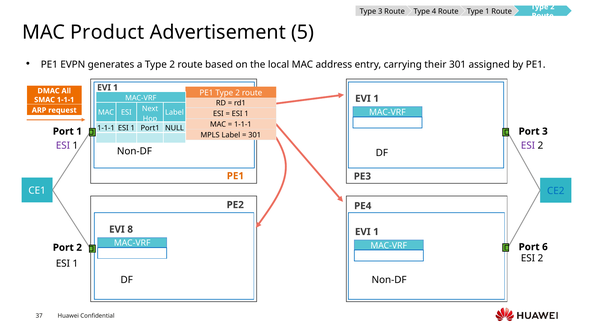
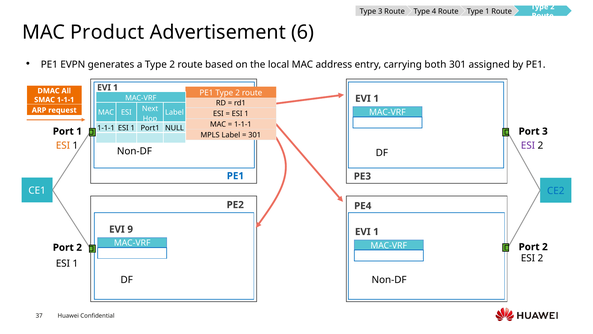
5: 5 -> 6 (303, 32)
their: their -> both (435, 64)
ESI colour: purple -> orange (63, 145)
PE1 colour: orange -> blue (235, 176)
8: 8 -> 9 (130, 229)
6: 6 -> 2 (545, 247)
